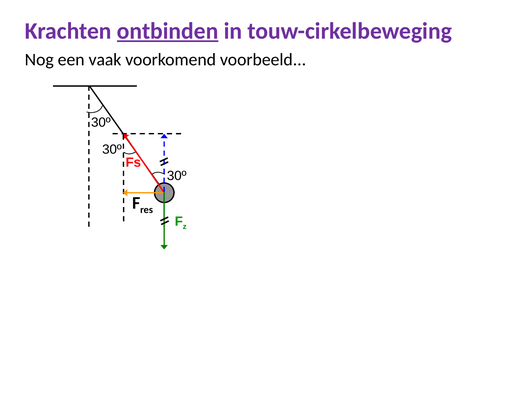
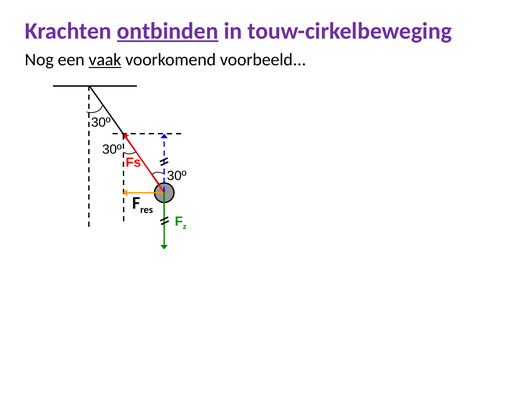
vaak underline: none -> present (105, 60)
